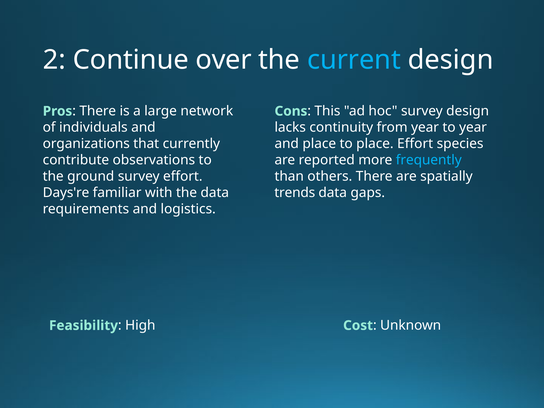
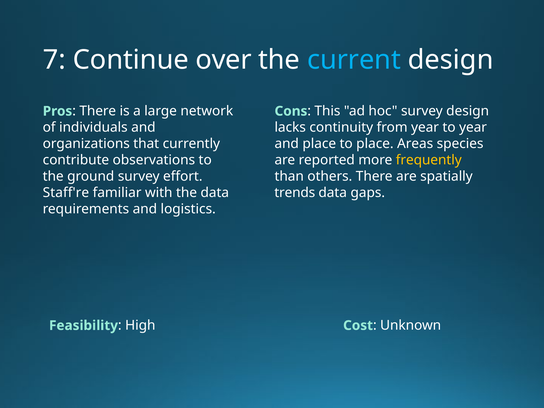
2: 2 -> 7 (54, 60)
place Effort: Effort -> Areas (415, 144)
frequently colour: light blue -> yellow (429, 160)
Days're: Days're -> Staff're (66, 193)
